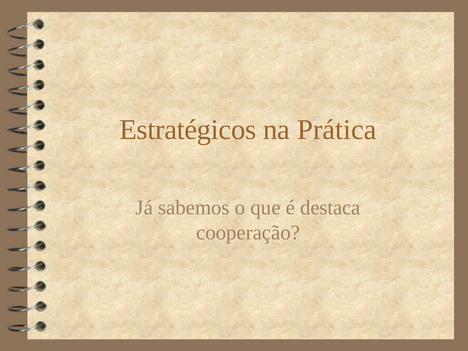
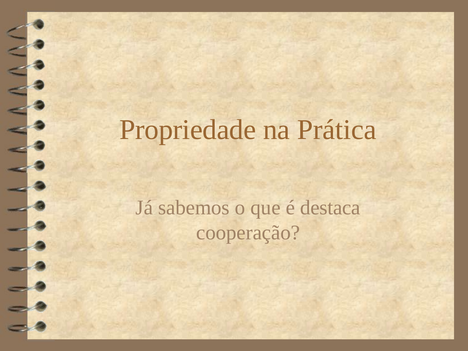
Estratégicos: Estratégicos -> Propriedade (188, 130)
